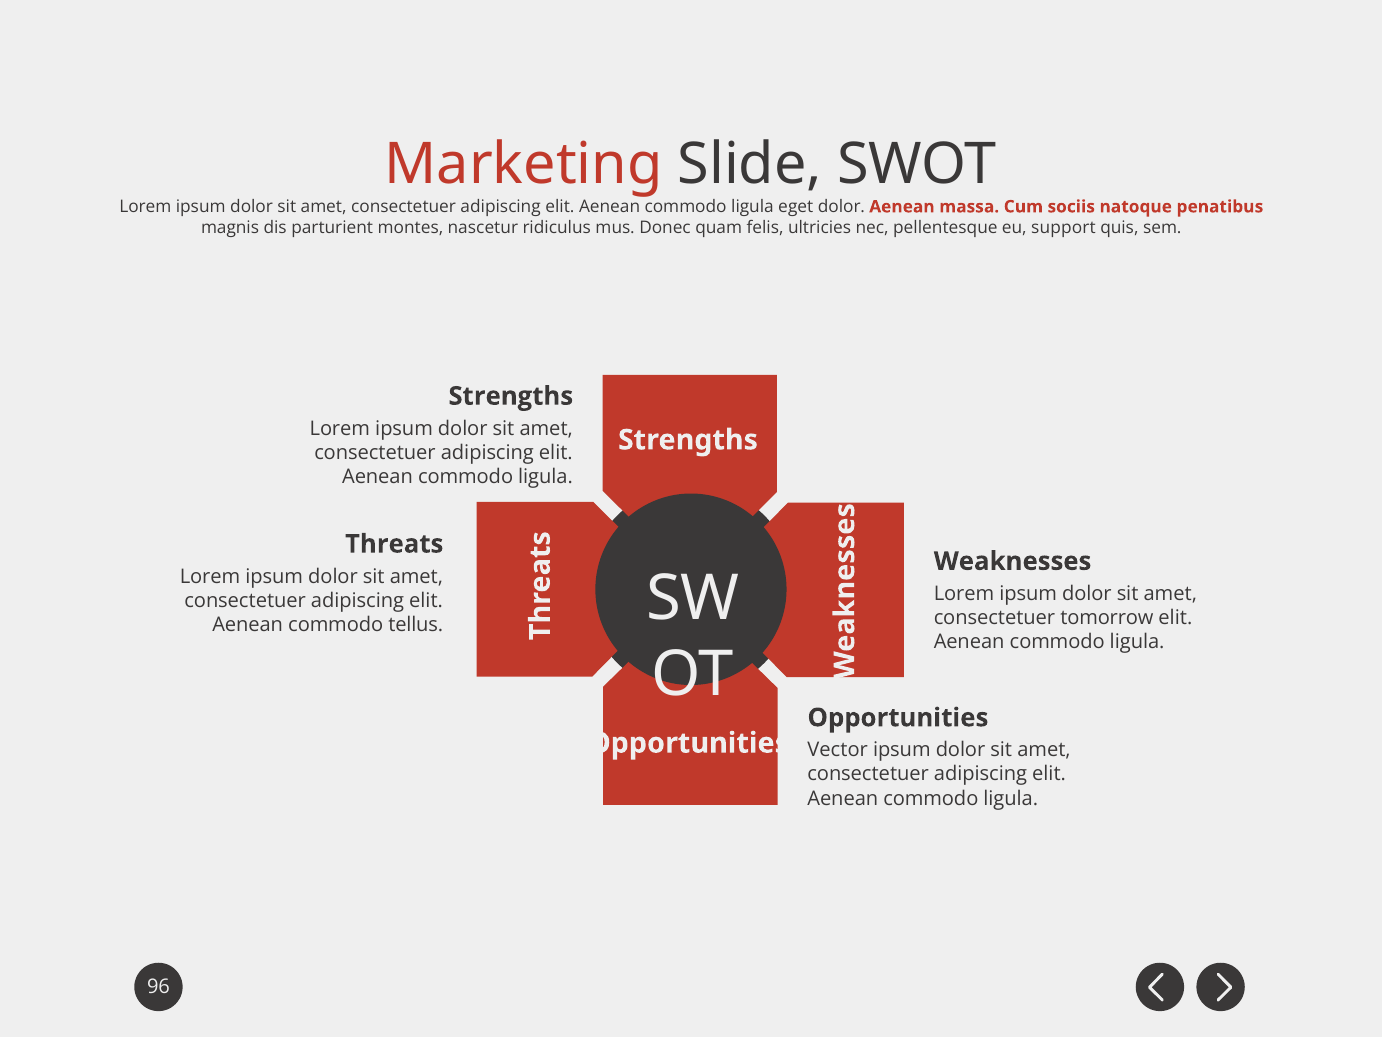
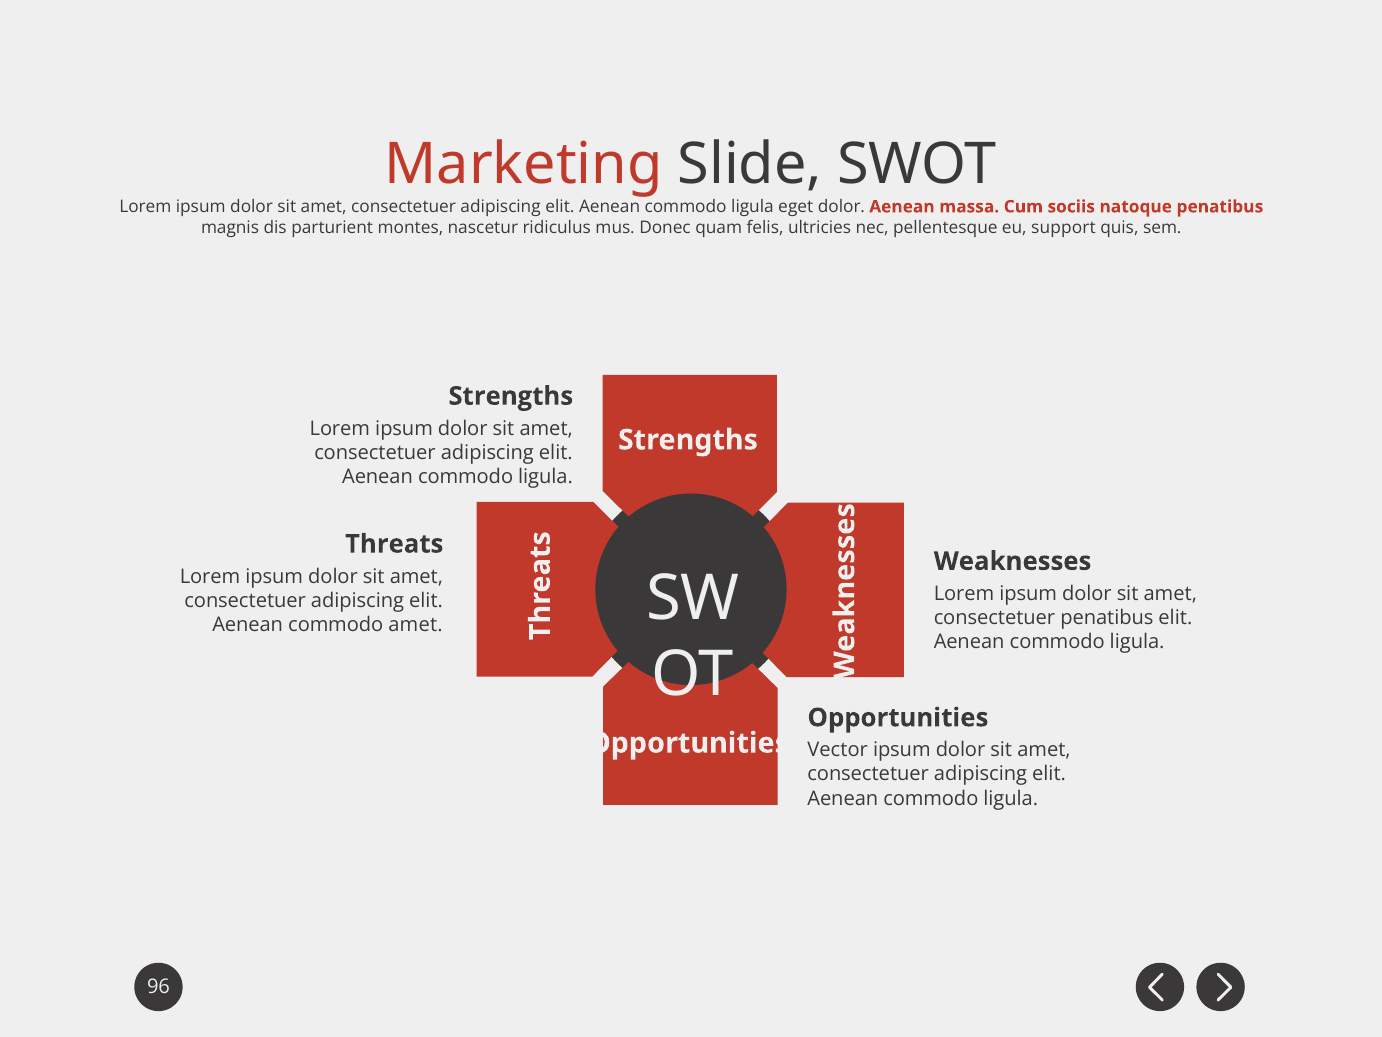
consectetuer tomorrow: tomorrow -> penatibus (1107, 618)
commodo tellus: tellus -> amet (416, 624)
